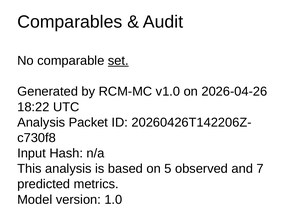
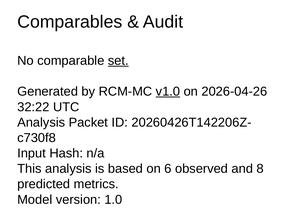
v1.0 underline: none -> present (168, 91)
18:22: 18:22 -> 32:22 (33, 107)
5: 5 -> 6 (168, 169)
7: 7 -> 8 (260, 169)
